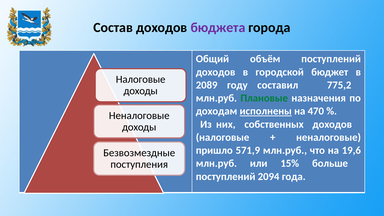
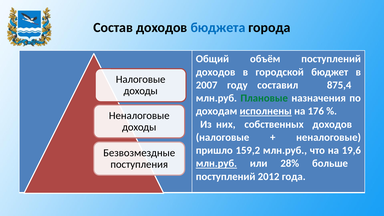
бюджета colour: purple -> blue (218, 28)
2089: 2089 -> 2007 (207, 85)
775,2: 775,2 -> 875,4 (339, 85)
470: 470 -> 176 (316, 111)
571,9: 571,9 -> 159,2 (248, 150)
млн.руб underline: none -> present (216, 163)
15%: 15% -> 28% (290, 163)
2094: 2094 -> 2012 (269, 177)
